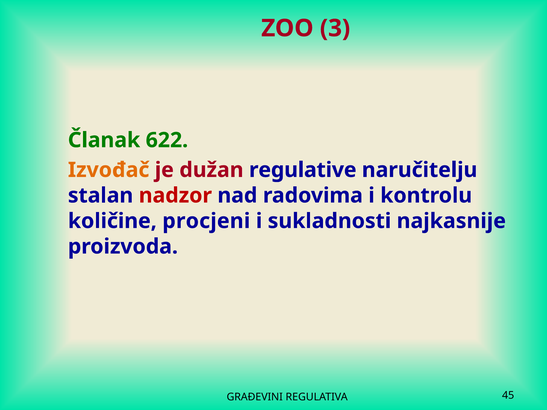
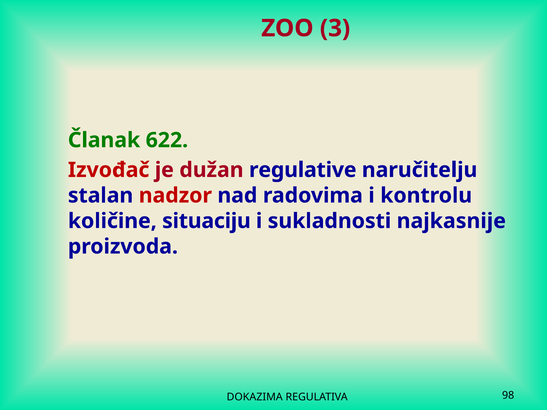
Izvođač colour: orange -> red (109, 170)
procjeni: procjeni -> situaciju (206, 221)
GRAĐEVINI: GRAĐEVINI -> DOKAZIMA (255, 397)
45: 45 -> 98 (508, 396)
